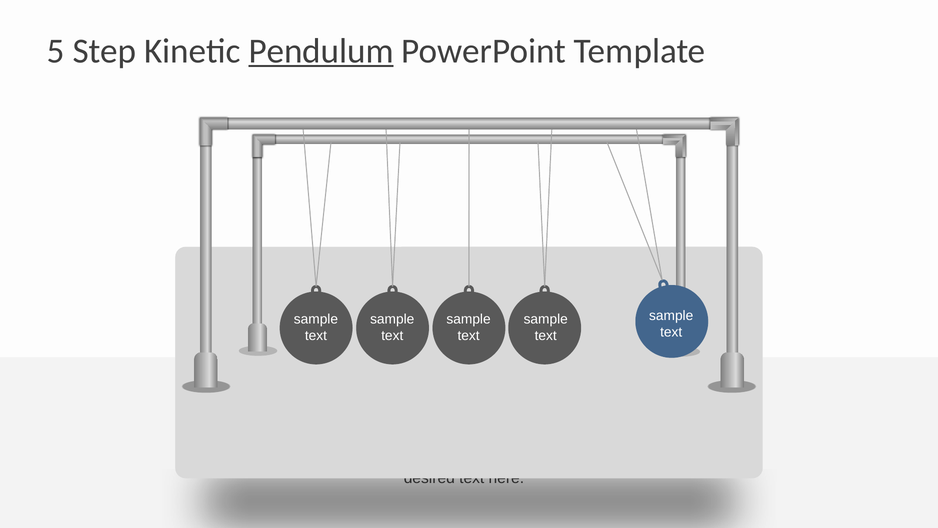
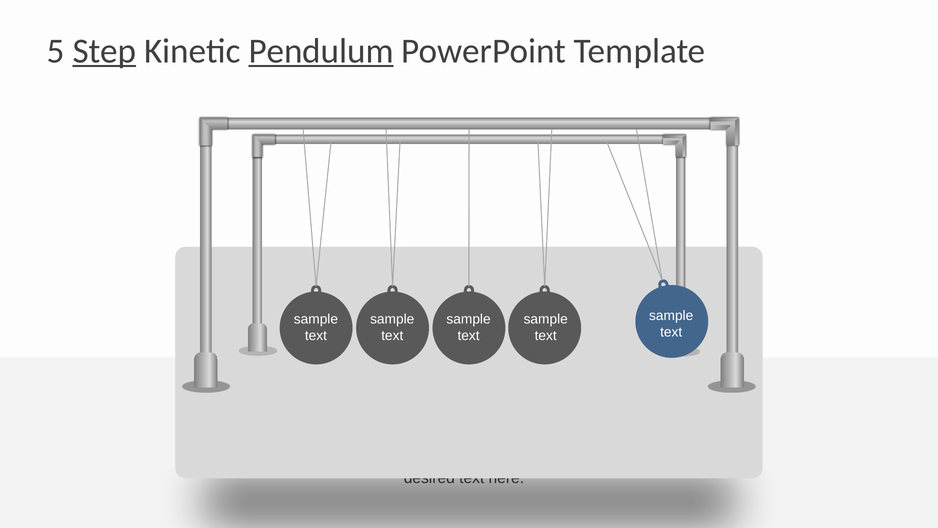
Step underline: none -> present (104, 51)
